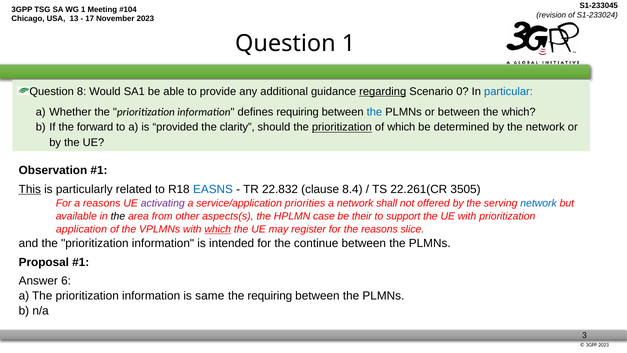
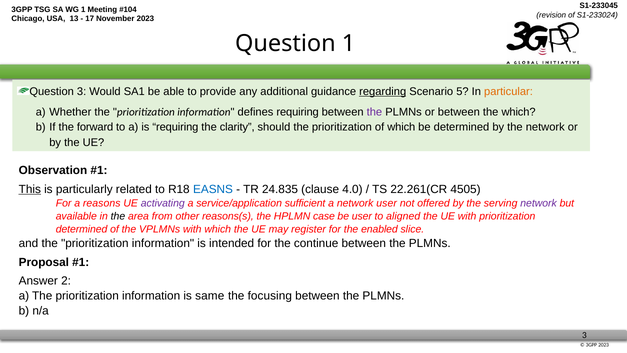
Question 8: 8 -> 3 (82, 91)
0: 0 -> 5 (462, 91)
particular colour: blue -> orange (508, 91)
the colour: blue -> purple (374, 112)
is provided: provided -> requiring (175, 127)
prioritization underline: present -> none (342, 127)
22.832: 22.832 -> 24.835 (280, 189)
8.4: 8.4 -> 4.0 (352, 189)
3505: 3505 -> 4505 (466, 189)
priorities: priorities -> sufficient (305, 203)
network shall: shall -> user (387, 203)
network colour: blue -> purple (539, 203)
aspects(s: aspects(s -> reasons(s (228, 216)
be their: their -> user (362, 216)
support: support -> aligned (403, 216)
application: application -> determined (82, 229)
which underline: present -> none (218, 229)
the reasons: reasons -> enabled (379, 229)
6: 6 -> 2 (66, 281)
the requiring: requiring -> focusing (270, 296)
